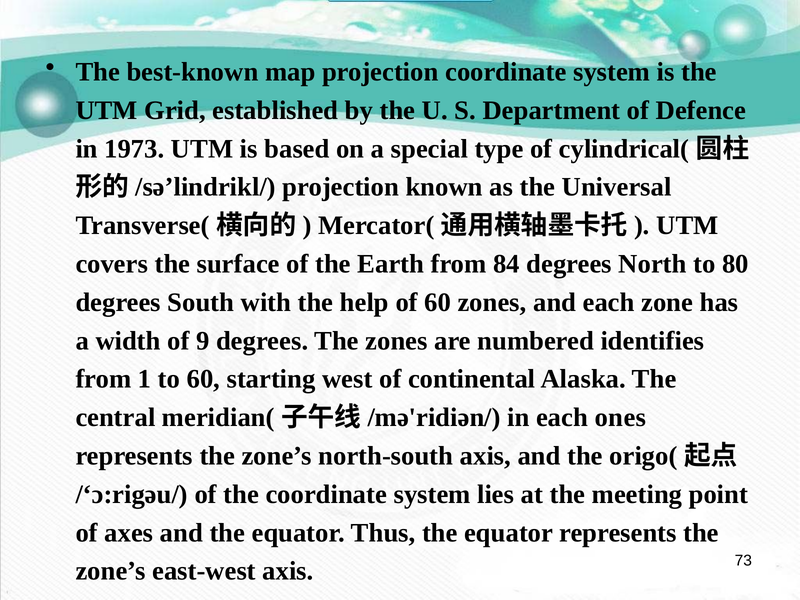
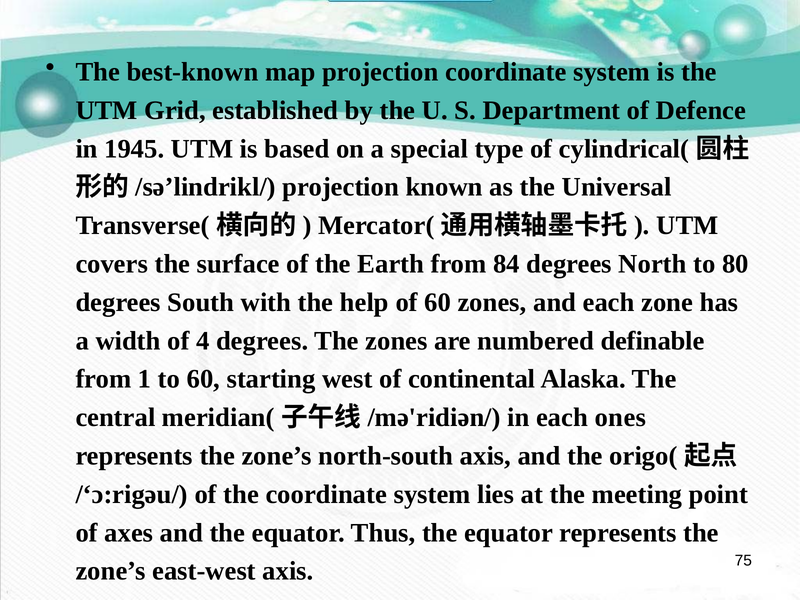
1973: 1973 -> 1945 (134, 149)
9: 9 -> 4 (203, 341)
identifies: identifies -> definable (652, 341)
73: 73 -> 75 (743, 561)
